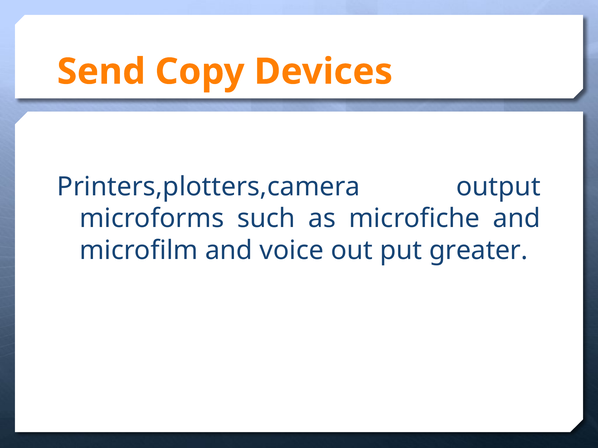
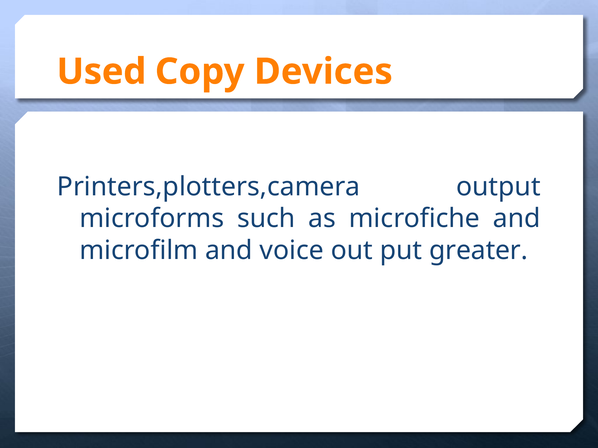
Send: Send -> Used (101, 72)
